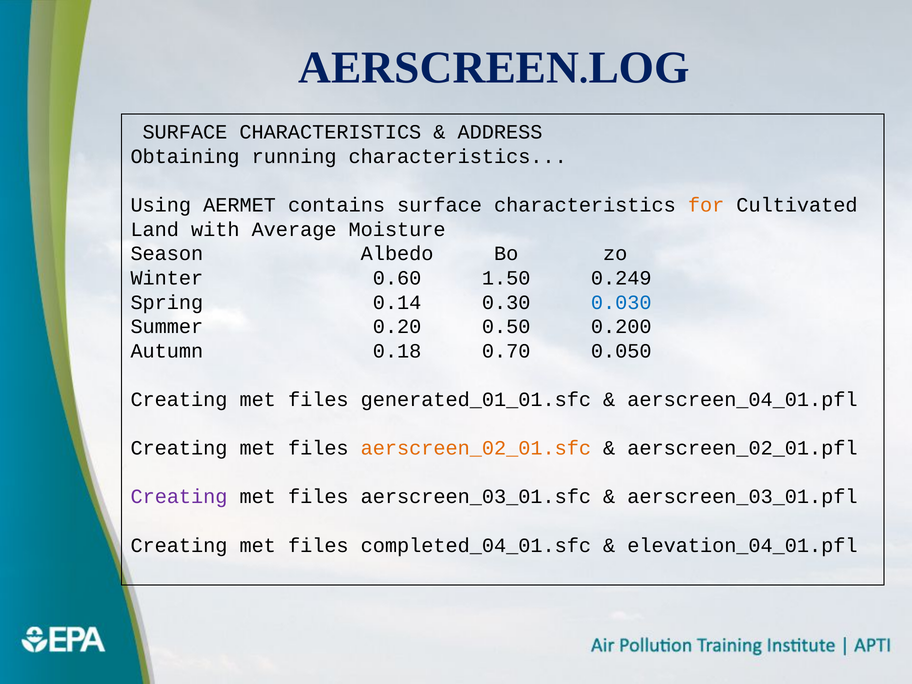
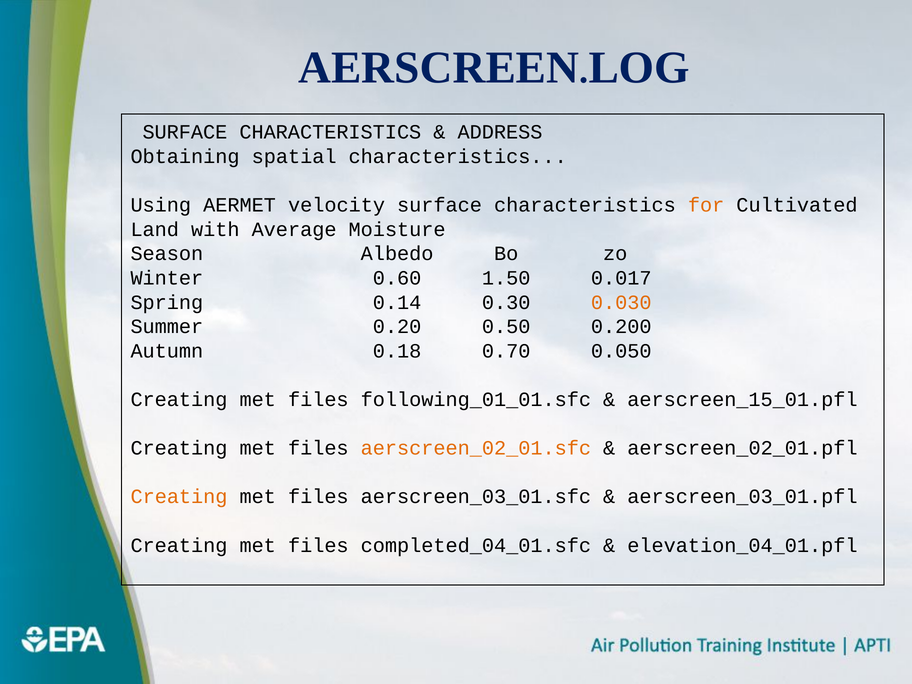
running: running -> spatial (294, 156)
contains: contains -> velocity (337, 205)
0.249: 0.249 -> 0.017 (621, 278)
0.030 colour: blue -> orange (621, 302)
generated_01_01.sfc: generated_01_01.sfc -> following_01_01.sfc (476, 400)
aerscreen_04_01.pfl: aerscreen_04_01.pfl -> aerscreen_15_01.pfl (742, 400)
Creating colour: purple -> orange (179, 497)
